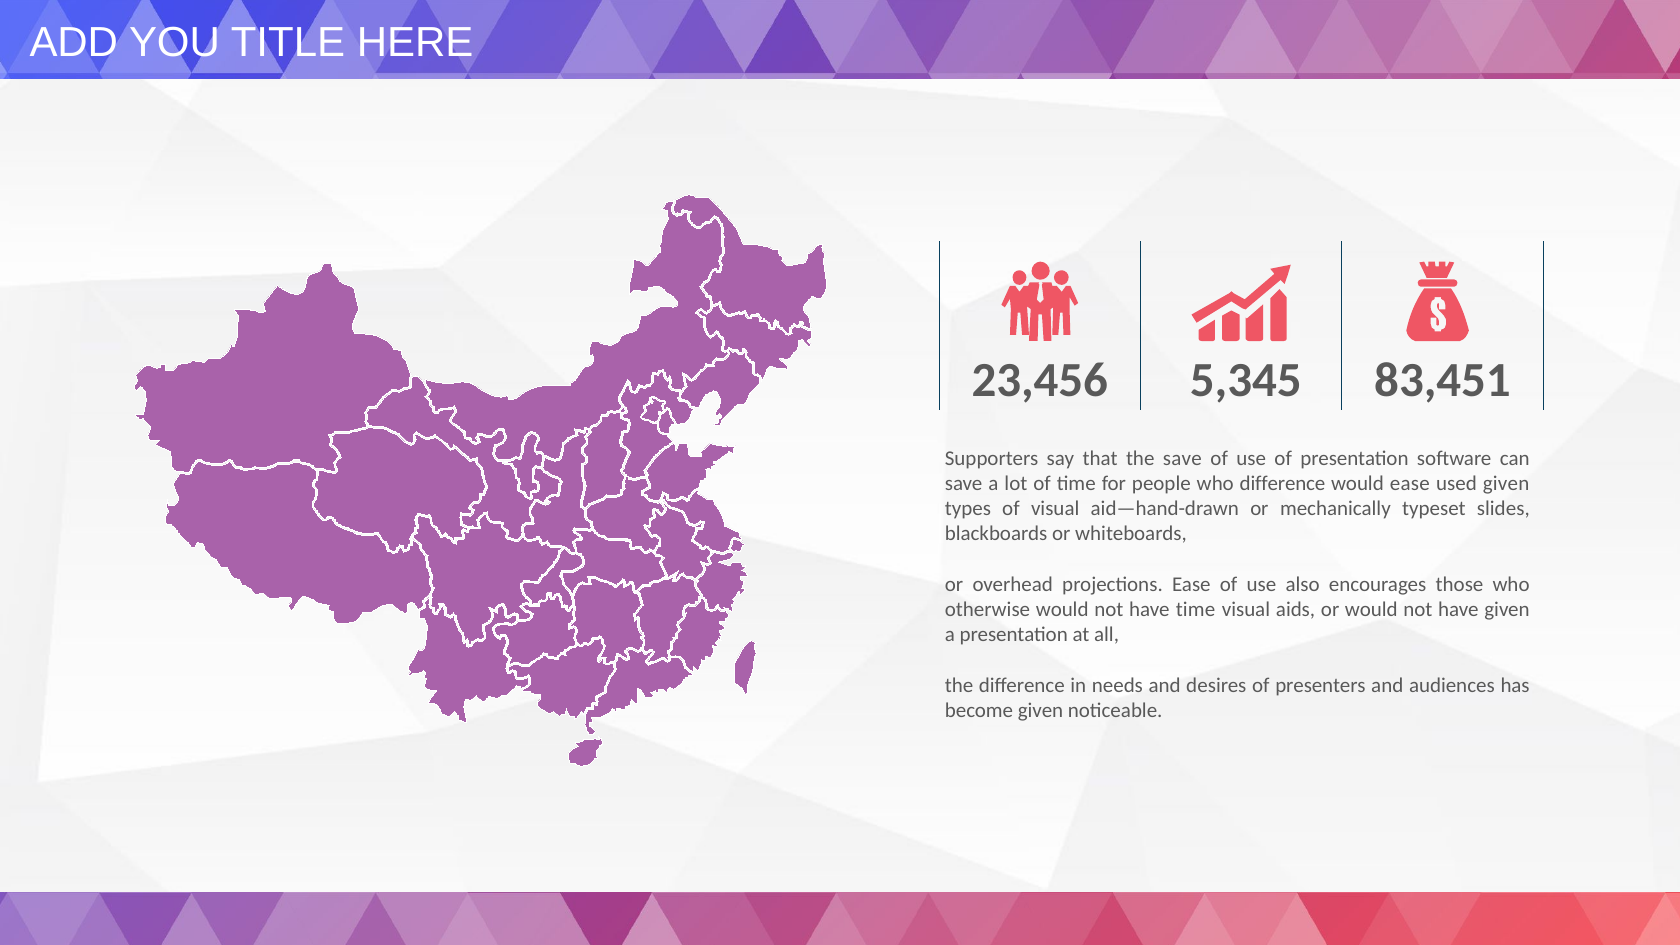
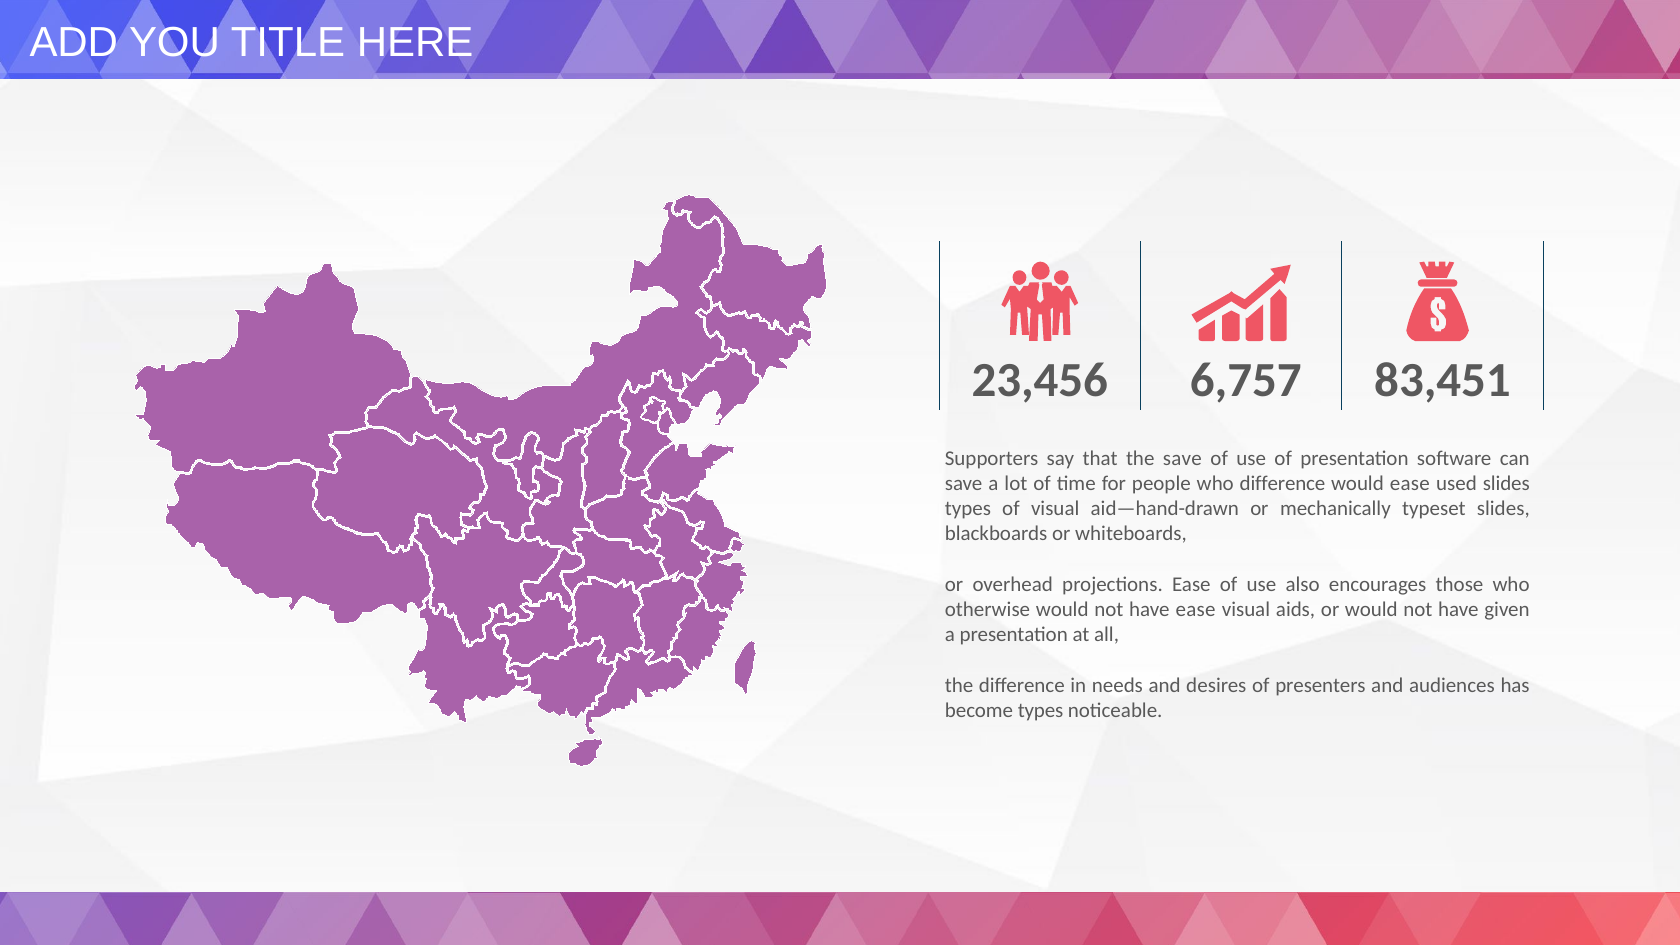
5,345: 5,345 -> 6,757 (1246, 380)
used given: given -> slides (1506, 484)
have time: time -> ease (1196, 610)
become given: given -> types (1041, 710)
